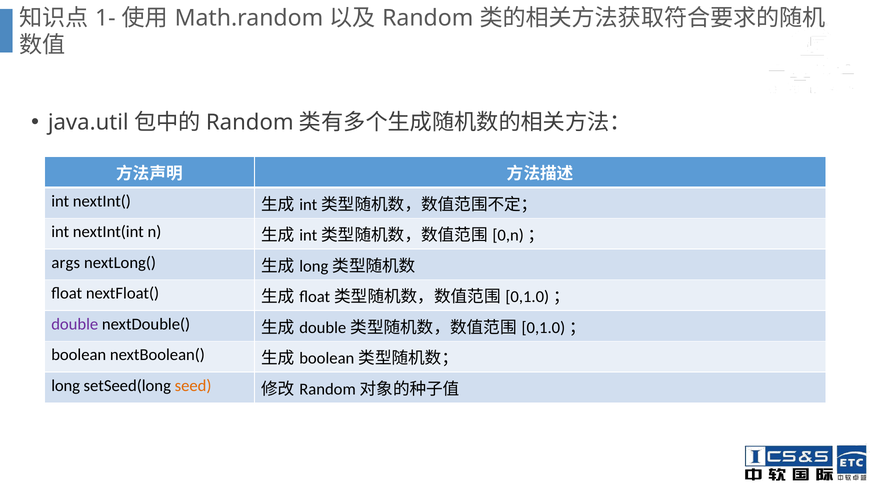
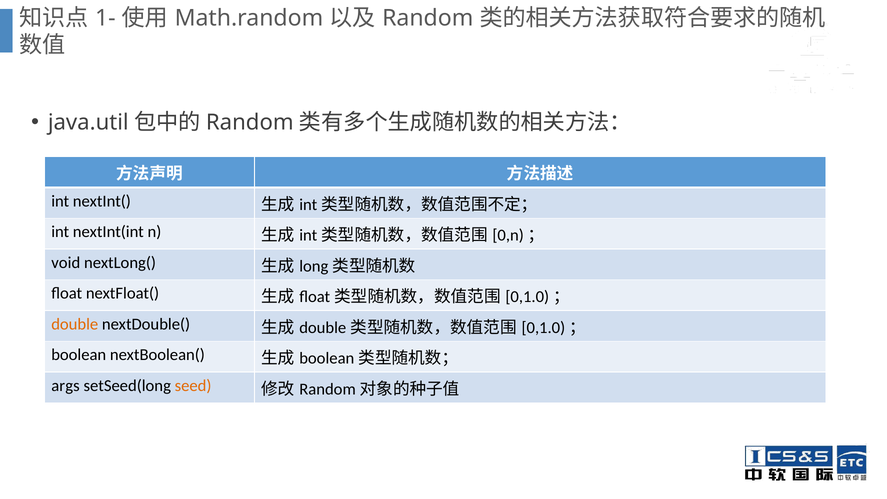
args: args -> void (66, 263)
double colour: purple -> orange (75, 324)
long: long -> args (65, 386)
